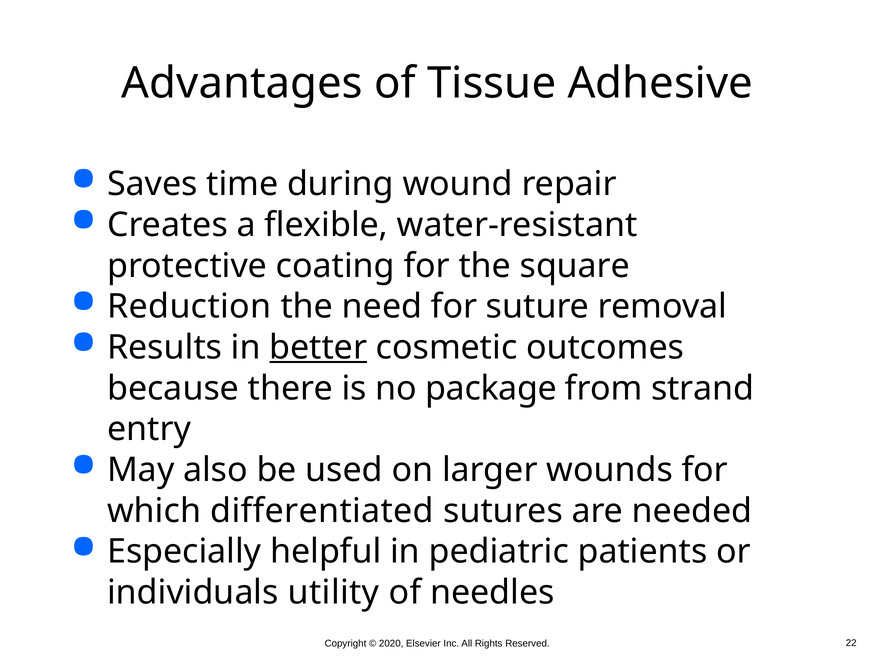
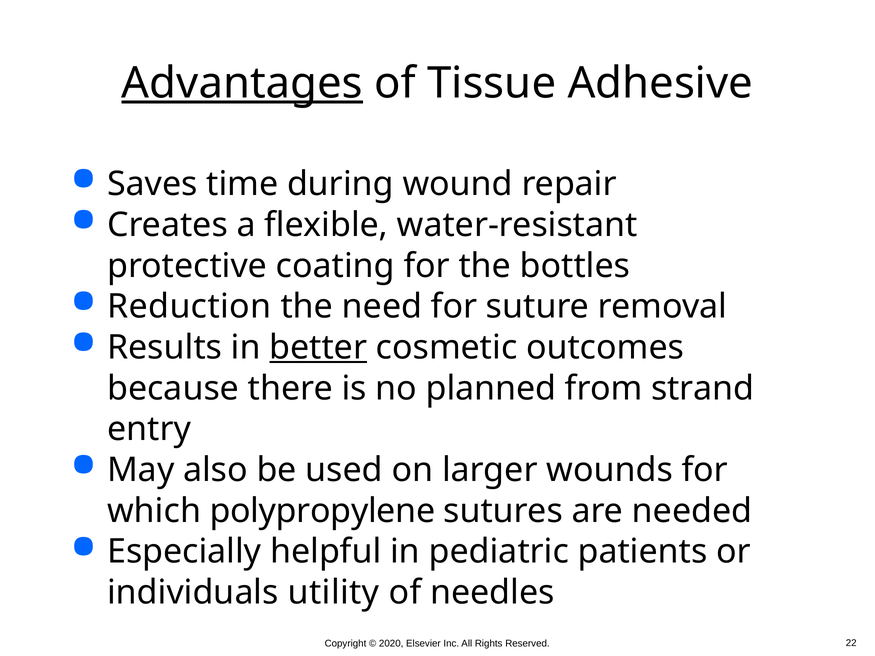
Advantages underline: none -> present (242, 83)
square: square -> bottles (575, 266)
package: package -> planned (491, 389)
differentiated: differentiated -> polypropylene (322, 511)
